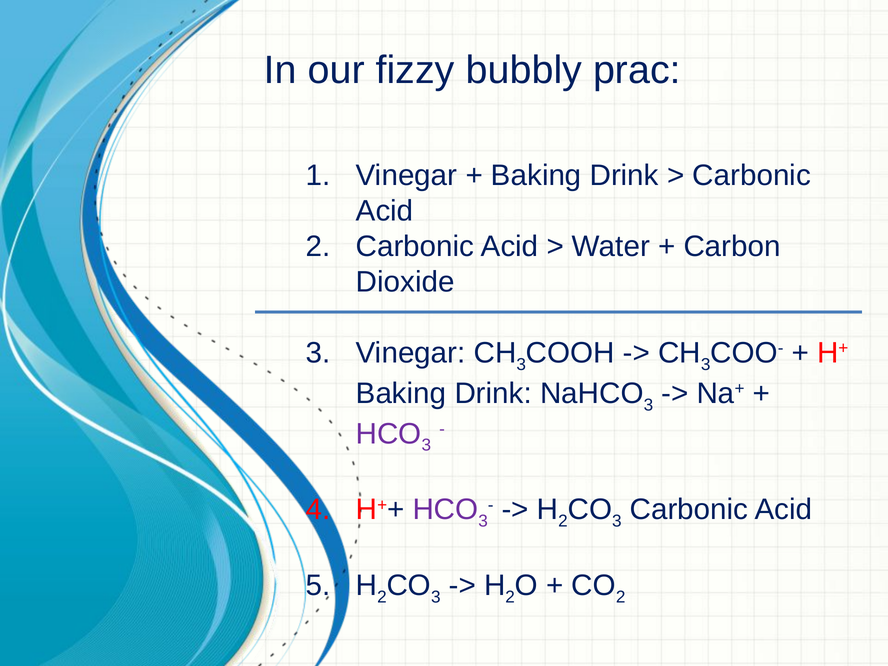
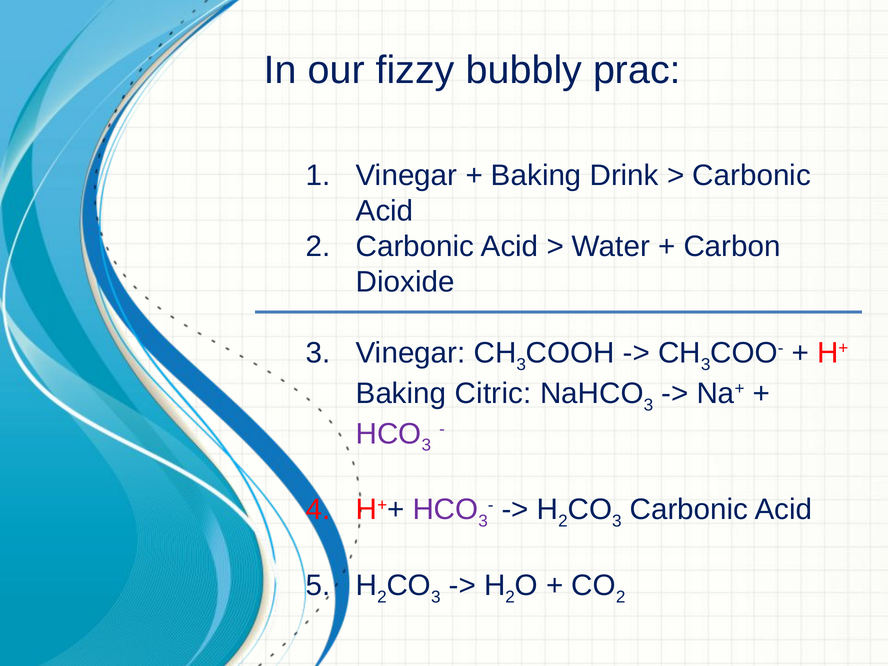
Drink: Drink -> Citric (493, 393)
